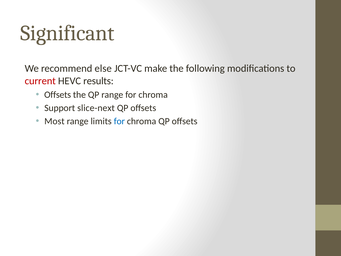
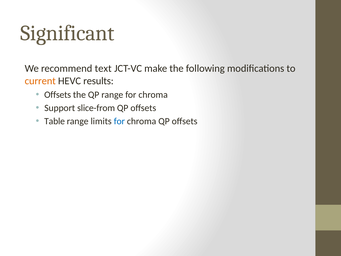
else: else -> text (103, 68)
current colour: red -> orange (40, 81)
slice-next: slice-next -> slice-from (96, 108)
Most: Most -> Table (55, 121)
